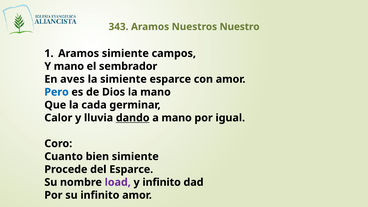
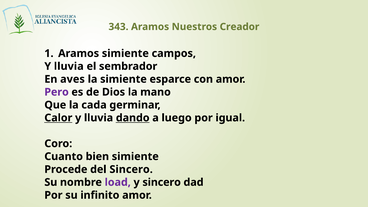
Nuestro: Nuestro -> Creador (240, 27)
mano: mano -> lluvia (69, 66)
Pero colour: blue -> purple (57, 92)
Calor underline: none -> present (58, 118)
a mano: mano -> luego (177, 118)
del Esparce: Esparce -> Sincero (131, 169)
y infinito: infinito -> sincero (162, 182)
